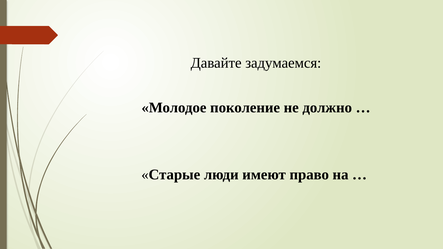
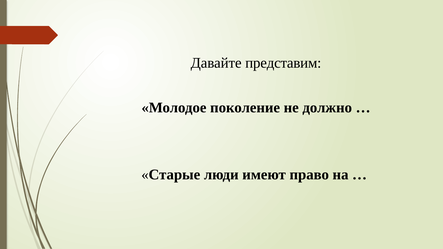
задумаемся: задумаемся -> представим (283, 63)
